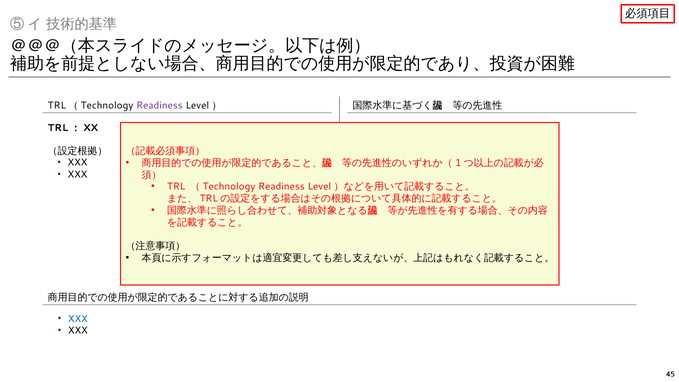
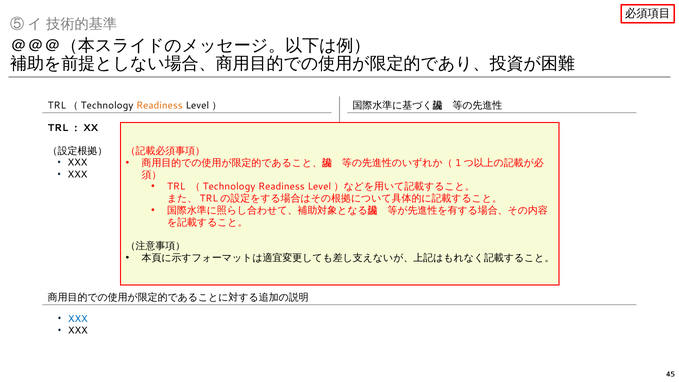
Readiness colour: purple -> orange (159, 105)
